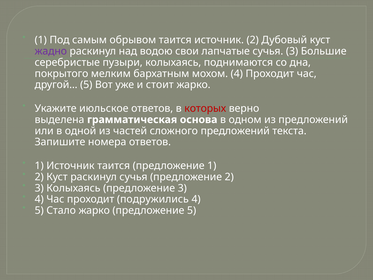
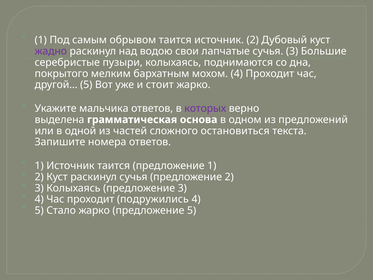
июльское: июльское -> мальчика (104, 108)
которых colour: red -> purple (205, 108)
сложного предложений: предложений -> остановиться (235, 131)
